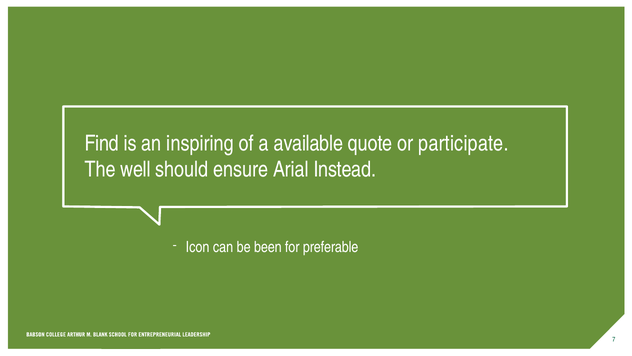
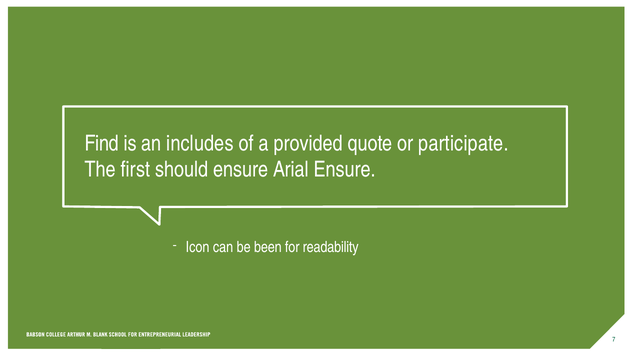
inspiring: inspiring -> includes (200, 143)
available: available -> provided (308, 143)
well: well -> first (135, 169)
Arial Instead: Instead -> Ensure (345, 169)
preferable: preferable -> readability (331, 247)
